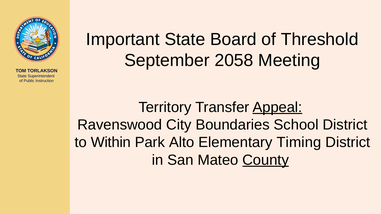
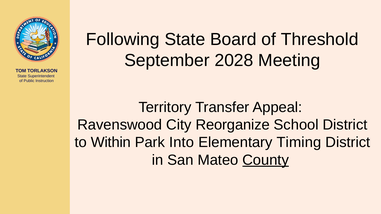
Important: Important -> Following (123, 39)
2058: 2058 -> 2028 (234, 60)
Appeal underline: present -> none (277, 107)
Boundaries: Boundaries -> Reorganize (233, 125)
Alto: Alto -> Into (182, 143)
